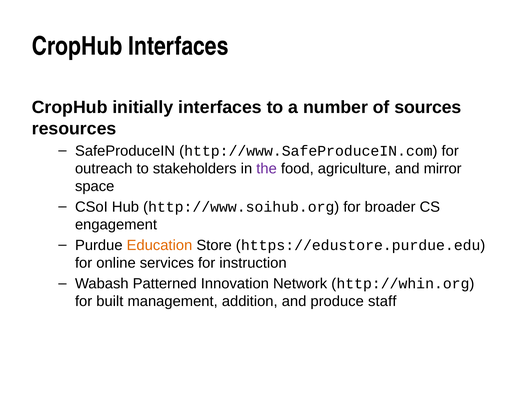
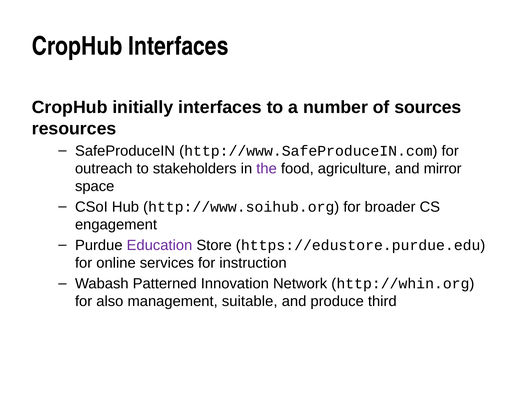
Education colour: orange -> purple (159, 245)
built: built -> also (110, 302)
addition: addition -> suitable (250, 302)
staff: staff -> third (382, 302)
